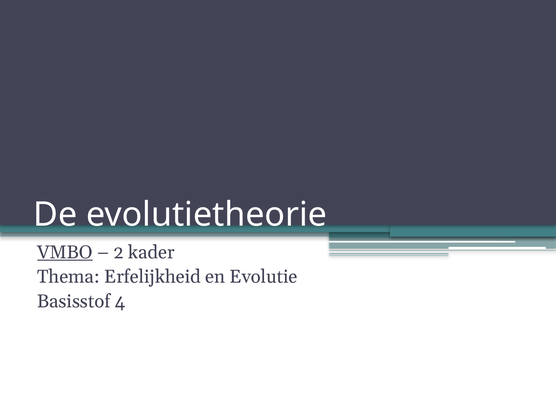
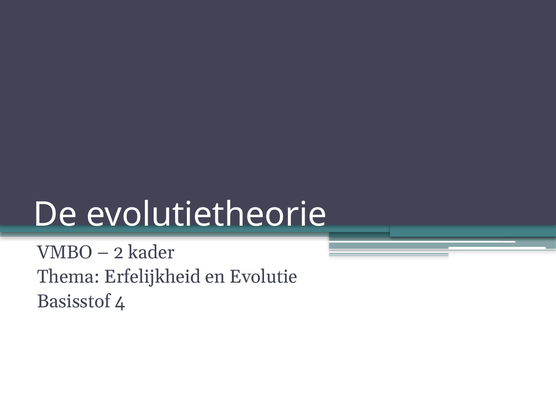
VMBO underline: present -> none (65, 252)
